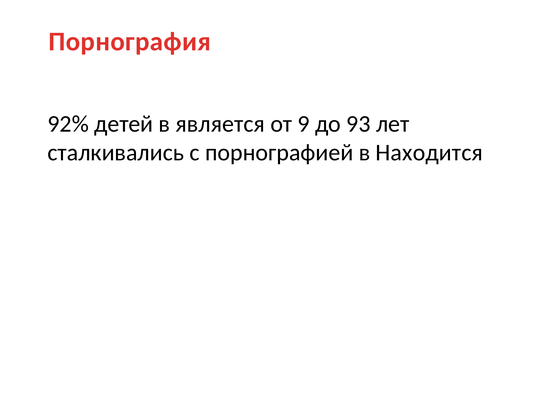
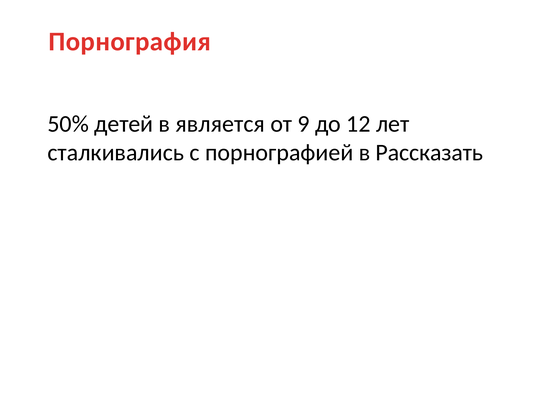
92%: 92% -> 50% (68, 124)
93: 93 -> 12 (358, 124)
Находится: Находится -> Рассказать (429, 153)
